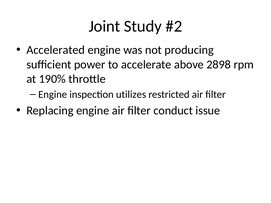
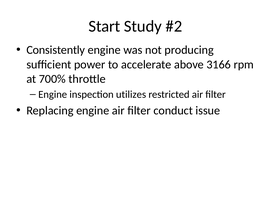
Joint: Joint -> Start (104, 26)
Accelerated: Accelerated -> Consistently (56, 50)
2898: 2898 -> 3166 (219, 65)
190%: 190% -> 700% (52, 79)
